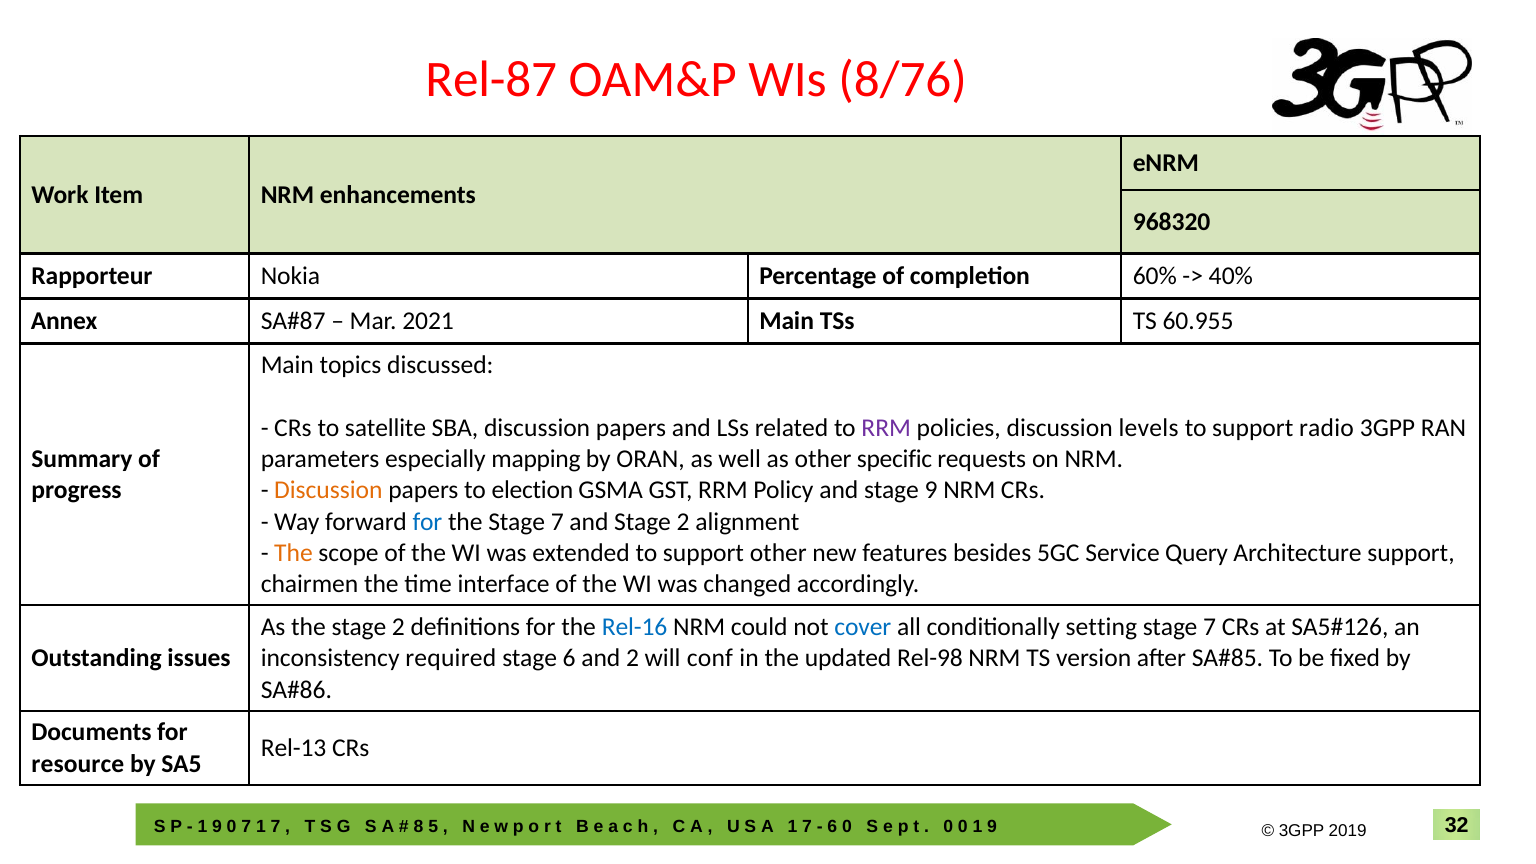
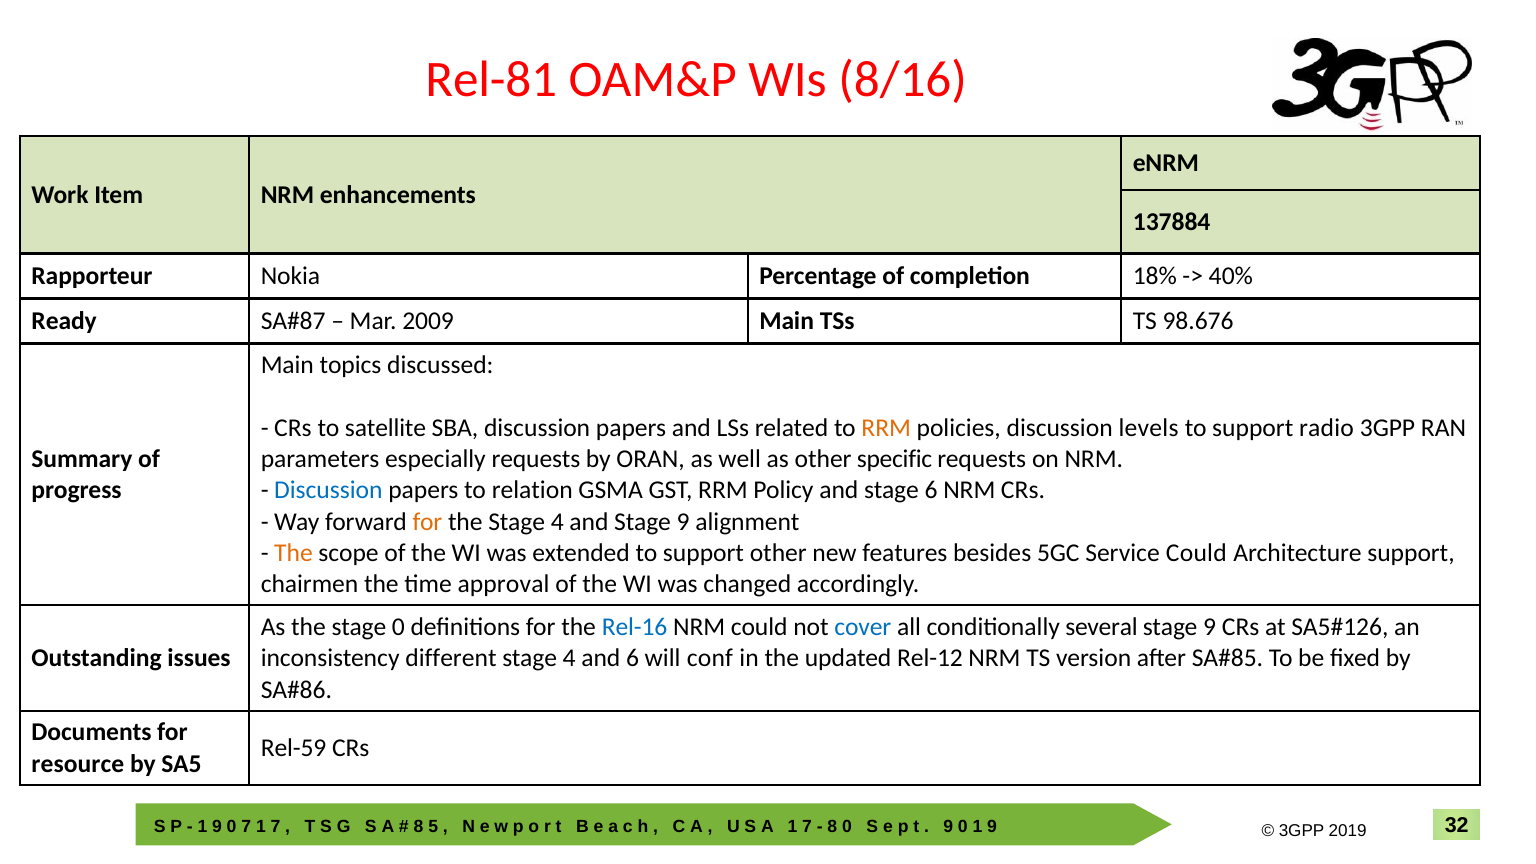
Rel-87: Rel-87 -> Rel-81 (491, 80)
8/76: 8/76 -> 8/16 (903, 80)
968320: 968320 -> 137884 (1172, 222)
60%: 60% -> 18% (1155, 276)
Annex: Annex -> Ready (64, 321)
2021: 2021 -> 2009 (428, 321)
60.955: 60.955 -> 98.676 (1198, 321)
RRM colour: purple -> orange (886, 428)
especially mapping: mapping -> requests (536, 459)
Discussion colour: orange -> blue (328, 490)
election: election -> relation (532, 490)
stage 9: 9 -> 6 (931, 490)
for colour: blue -> orange (427, 522)
the Stage 7: 7 -> 4 (557, 522)
and Stage 2: 2 -> 9 (683, 522)
Service Query: Query -> Could (1196, 553)
interface: interface -> approval (503, 584)
the stage 2: 2 -> 0 (398, 627)
setting: setting -> several (1101, 627)
7: 7 -> 9 (1210, 627)
required: required -> different (451, 658)
6: 6 -> 4 (569, 658)
and 2: 2 -> 6 (633, 658)
Rel-98: Rel-98 -> Rel-12 (930, 658)
Rel-13: Rel-13 -> Rel-59 (294, 748)
6: 6 -> 8 (832, 827)
0: 0 -> 9 (948, 827)
